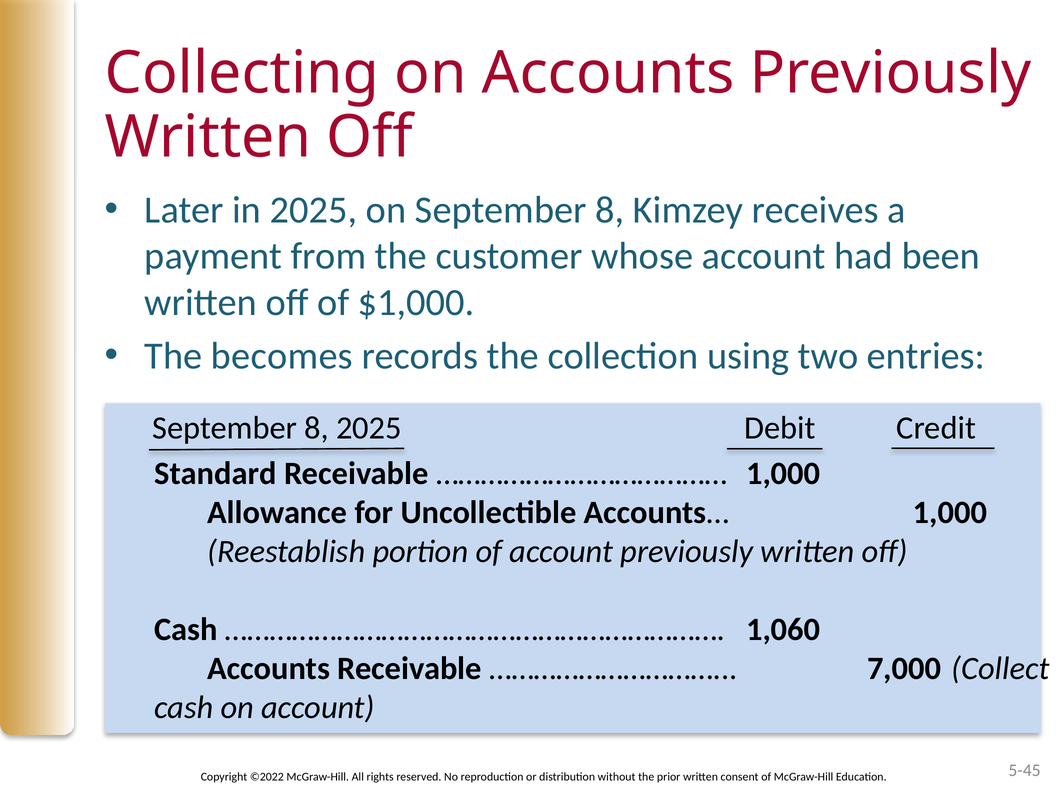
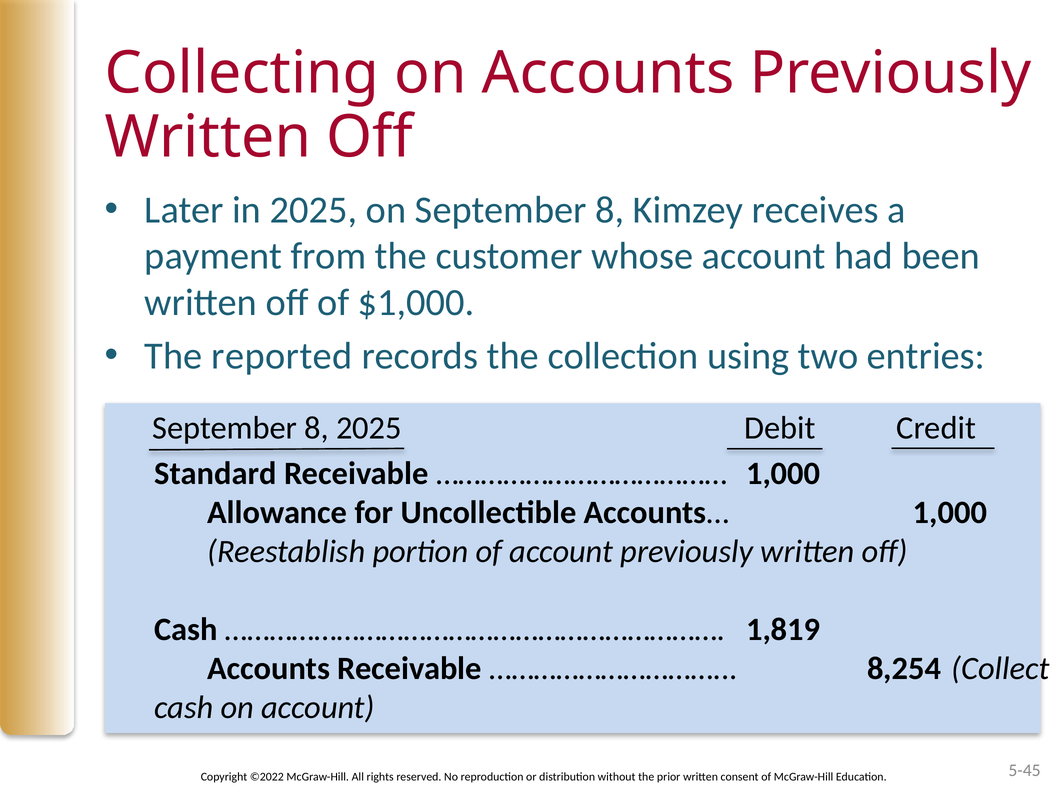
becomes: becomes -> reported (282, 356)
1,060: 1,060 -> 1,819 (783, 629)
7,000: 7,000 -> 8,254 (904, 668)
